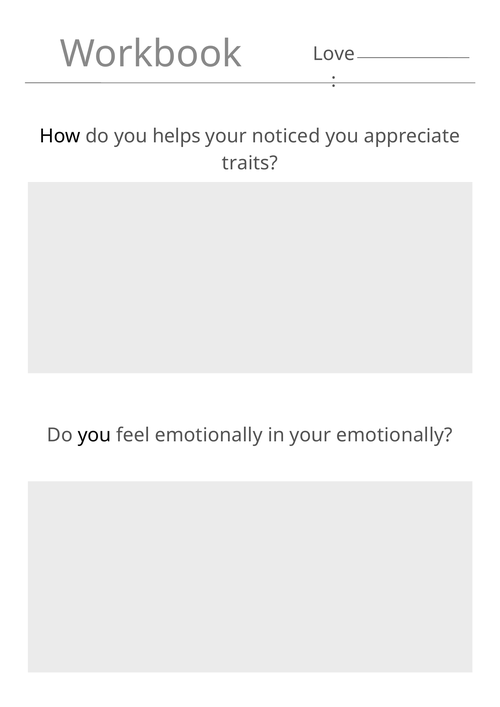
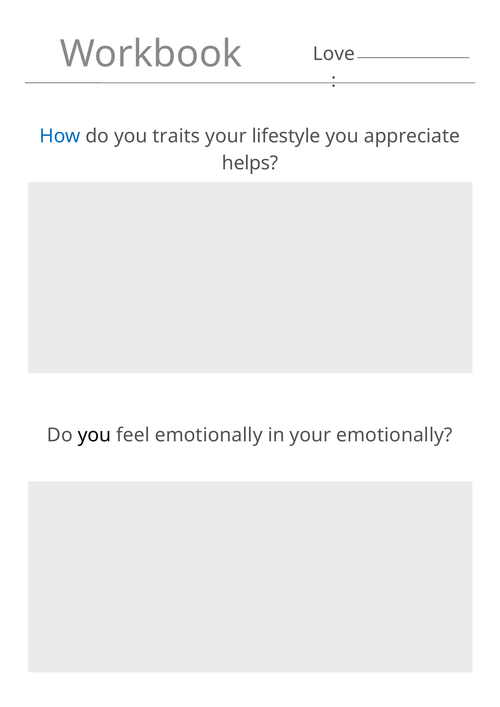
How colour: black -> blue (60, 136)
helps: helps -> traits (176, 136)
noticed: noticed -> lifestyle (286, 136)
traits: traits -> helps (250, 163)
